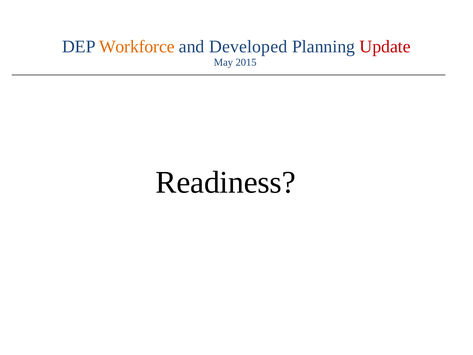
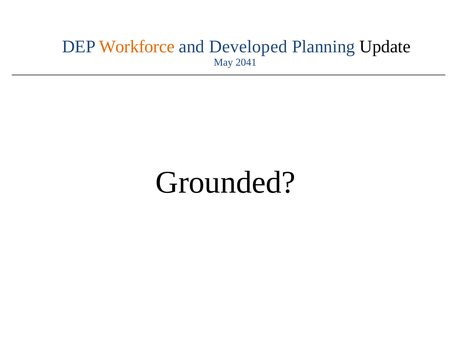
Update colour: red -> black (385, 47)
2015: 2015 -> 2041 (246, 62)
Readiness: Readiness -> Grounded (226, 182)
